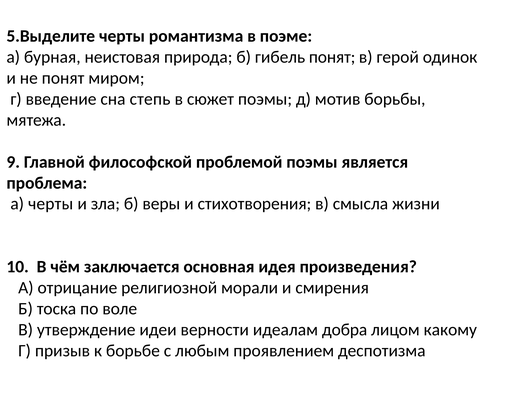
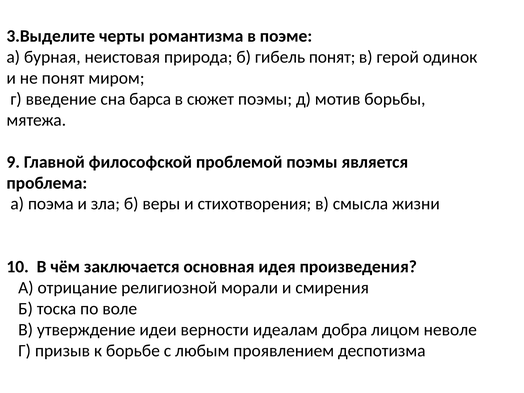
5.Выделите: 5.Выделите -> 3.Выделите (51, 36)
степь: степь -> барса (150, 99)
а черты: черты -> поэма (51, 204)
какому: какому -> неволе (450, 330)
